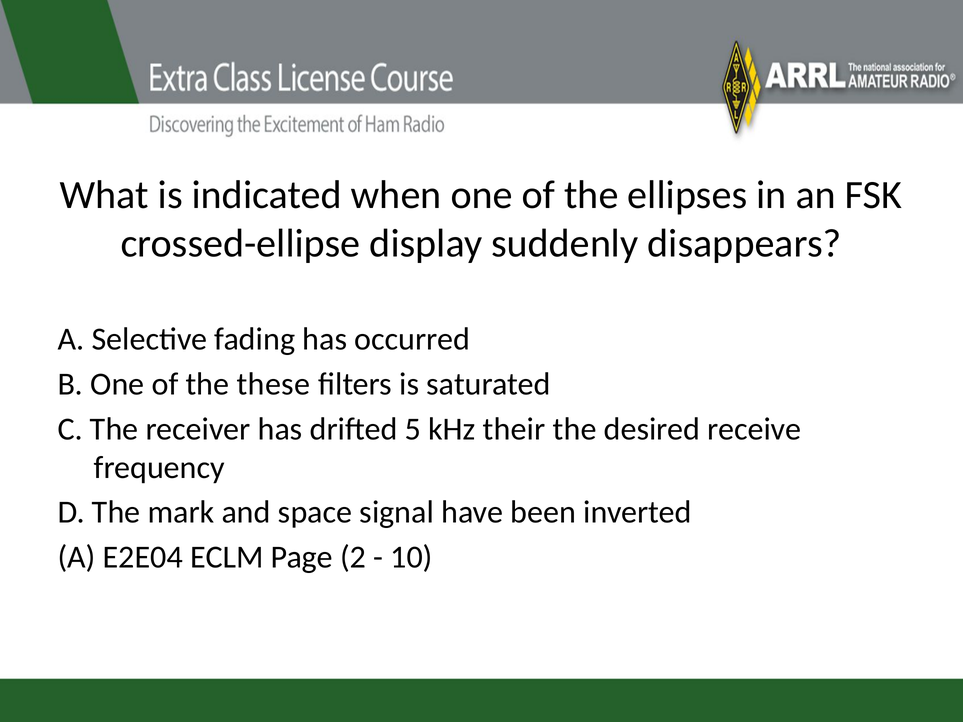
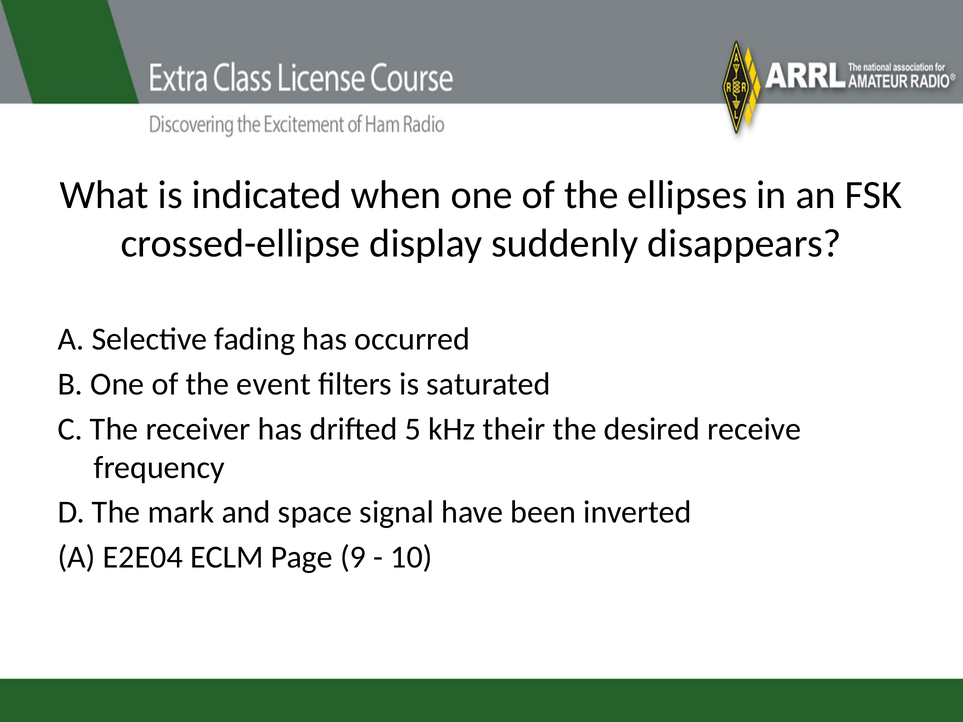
these: these -> event (274, 384)
2: 2 -> 9 (353, 557)
